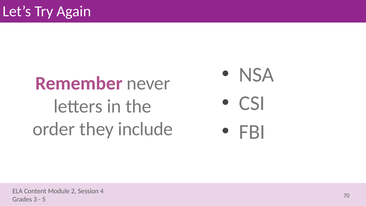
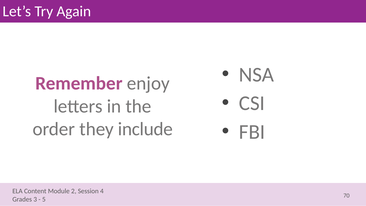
never: never -> enjoy (148, 83)
